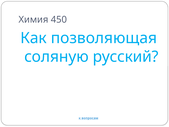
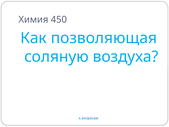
русский: русский -> воздуха (125, 57)
